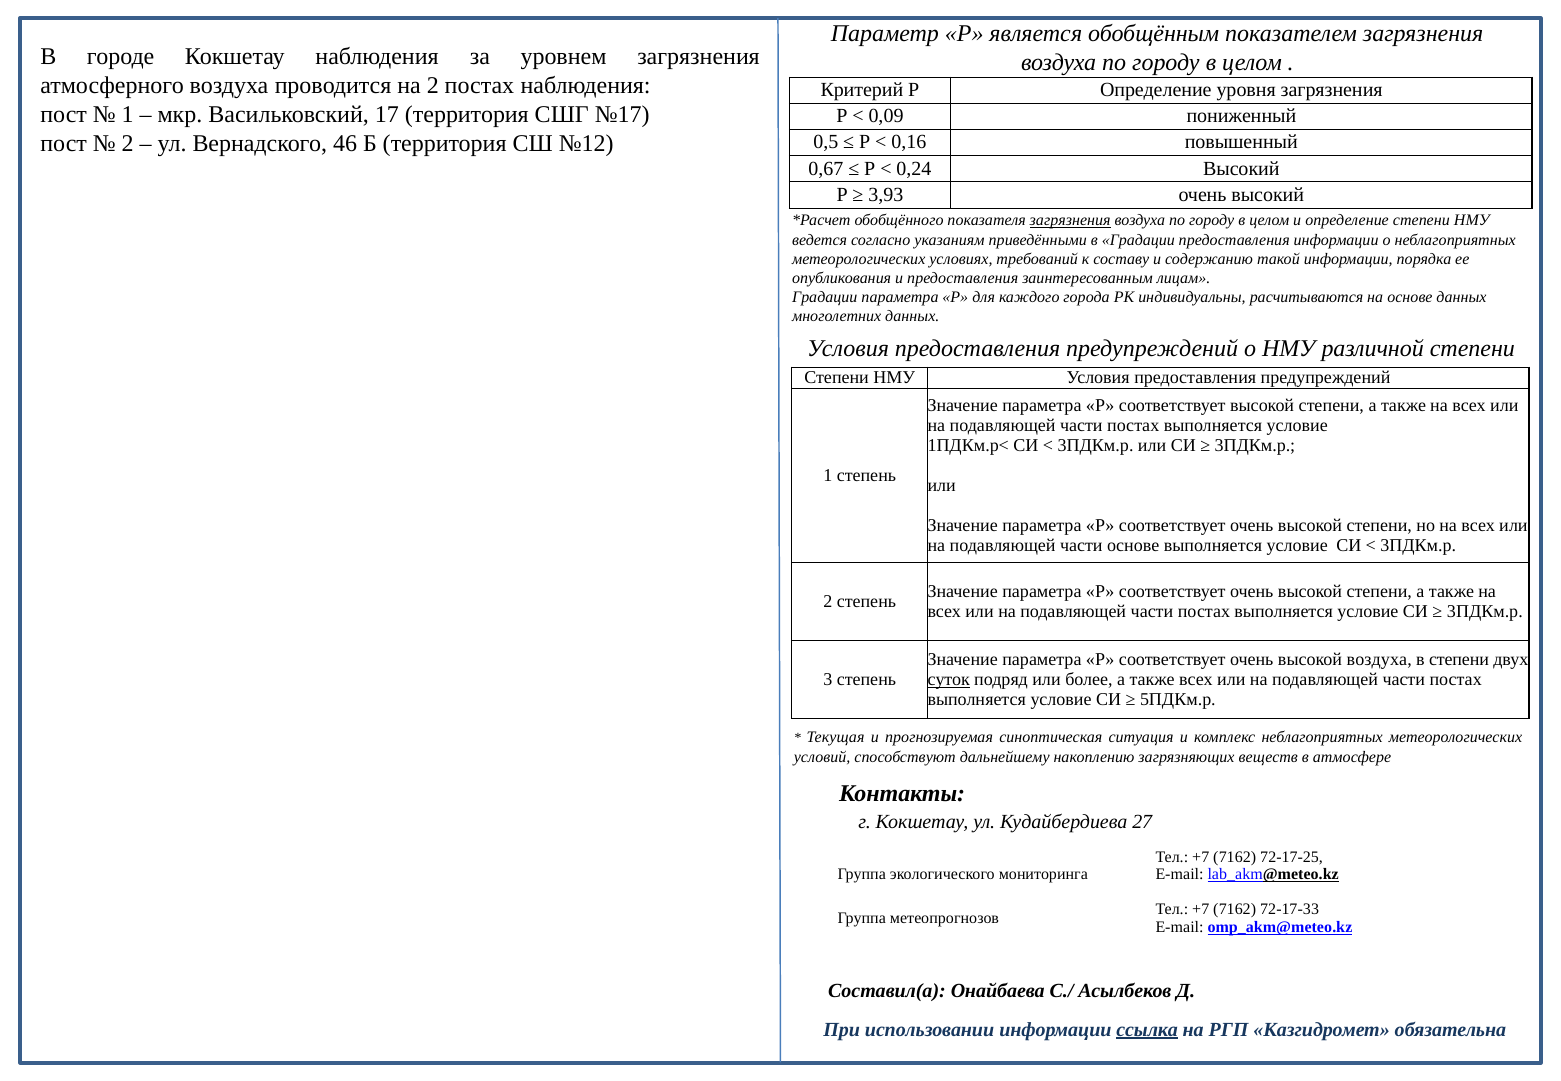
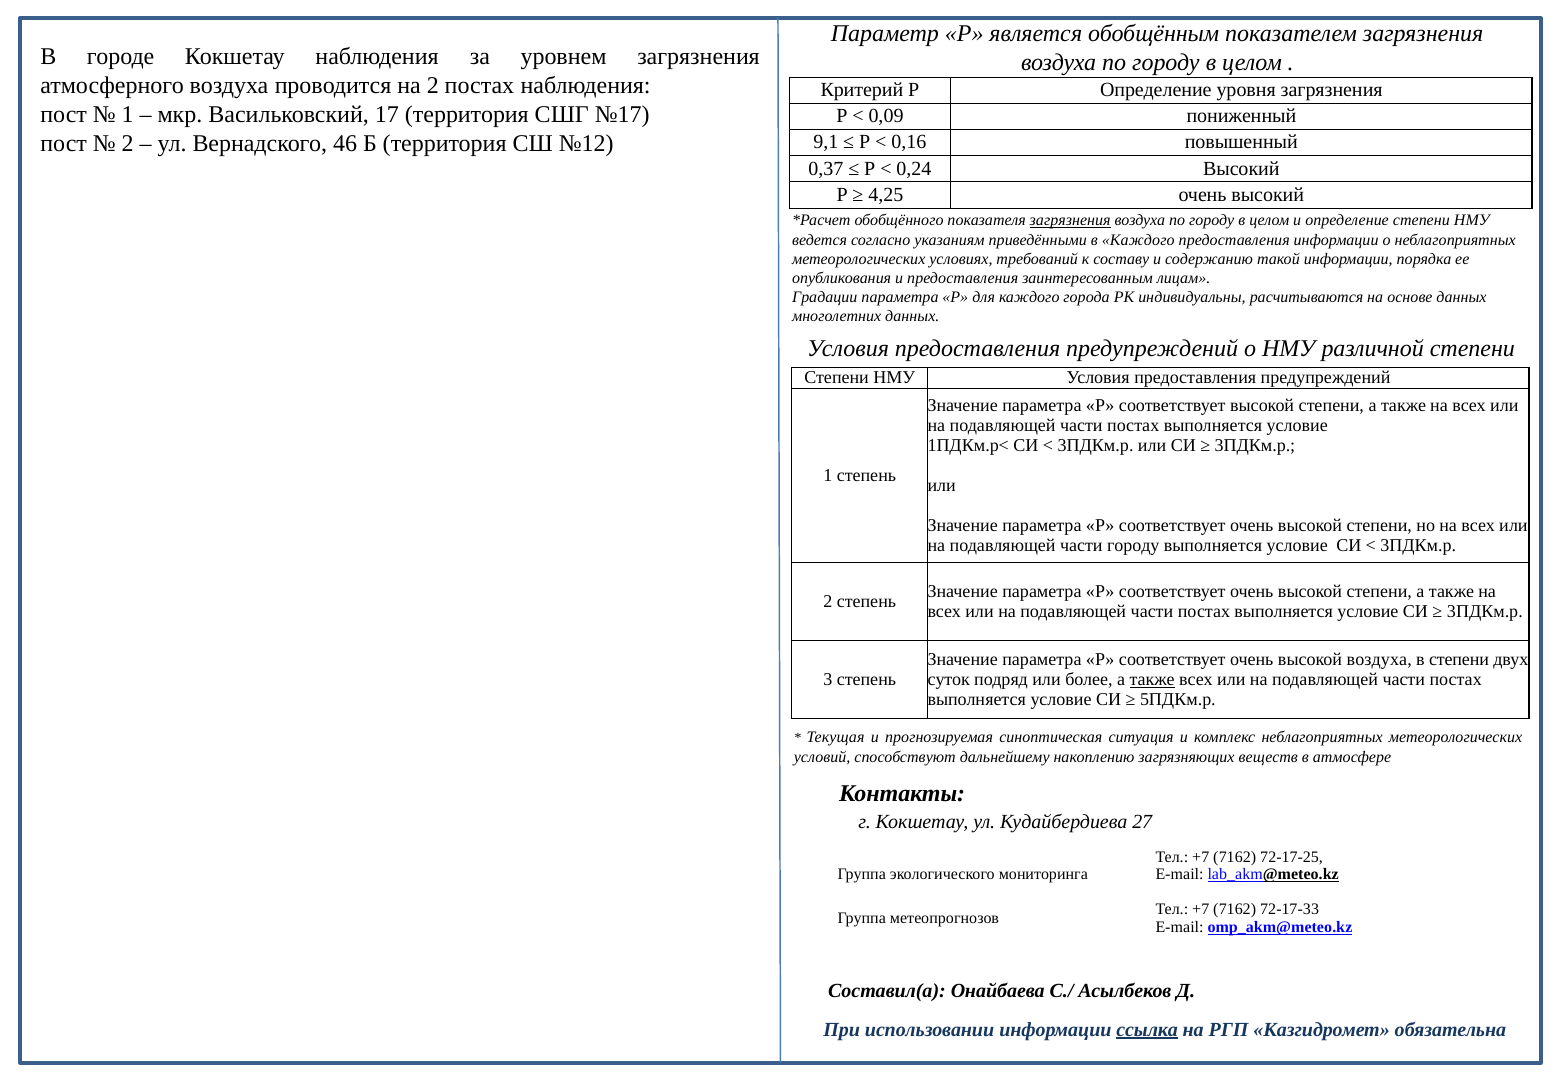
0,5: 0,5 -> 9,1 (826, 142)
0,67: 0,67 -> 0,37 (826, 168)
3,93: 3,93 -> 4,25 (886, 195)
в Градации: Градации -> Каждого (1138, 240)
части основе: основе -> городу (1133, 545)
суток underline: present -> none (949, 679)
также underline: none -> present (1152, 679)
